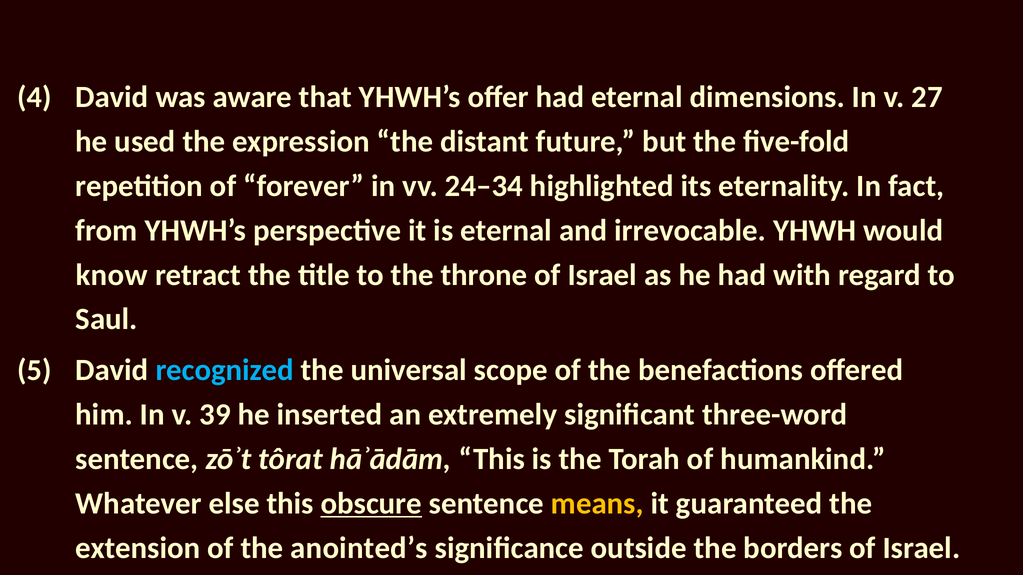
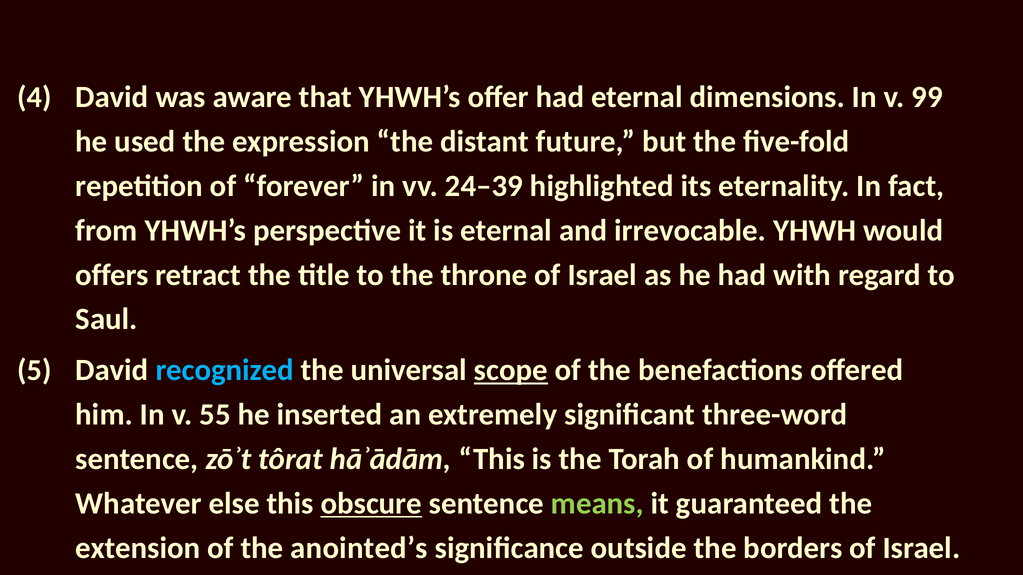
27: 27 -> 99 (927, 97)
24–34: 24–34 -> 24–39 (484, 186)
know: know -> offers (112, 275)
scope underline: none -> present (511, 370)
39: 39 -> 55 (215, 415)
means colour: yellow -> light green (597, 504)
